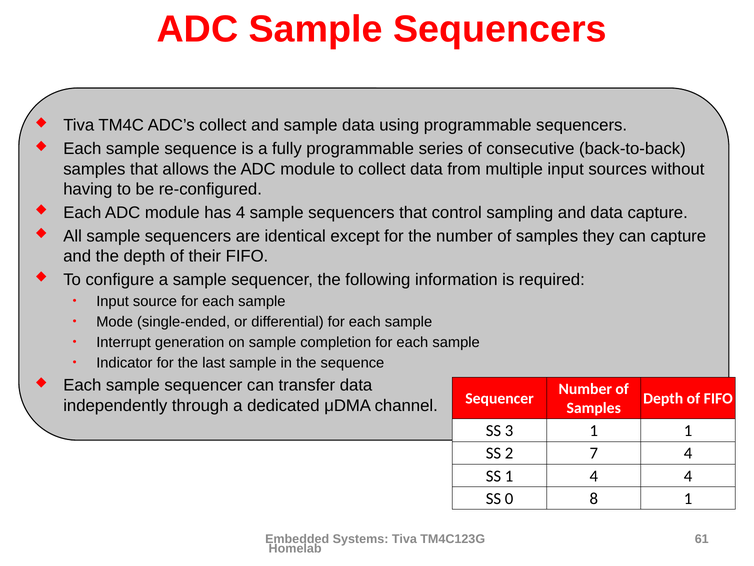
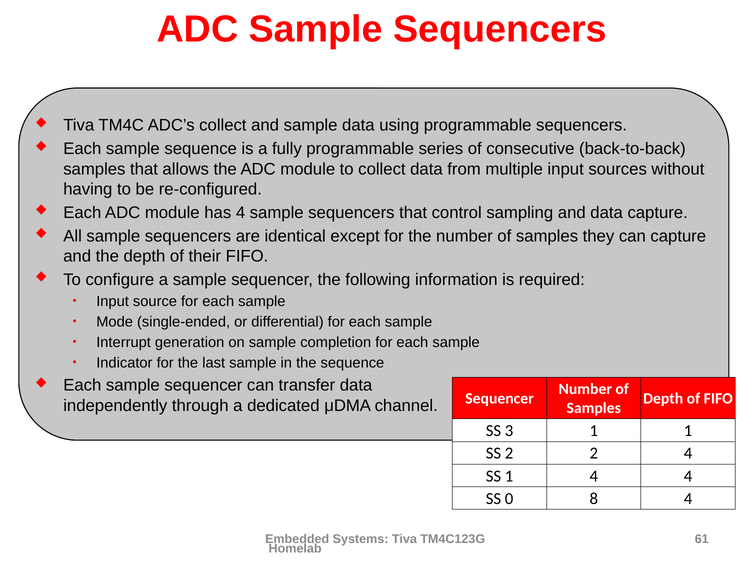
2 7: 7 -> 2 (594, 453)
8 1: 1 -> 4 (688, 498)
